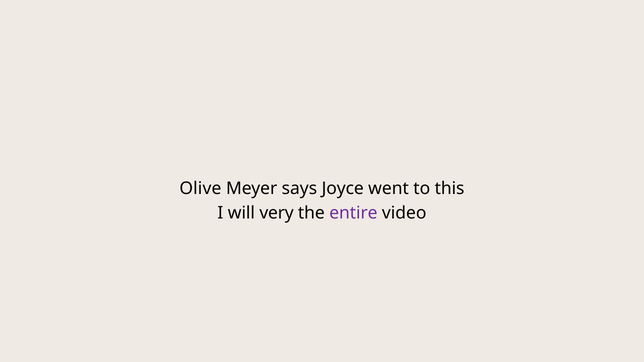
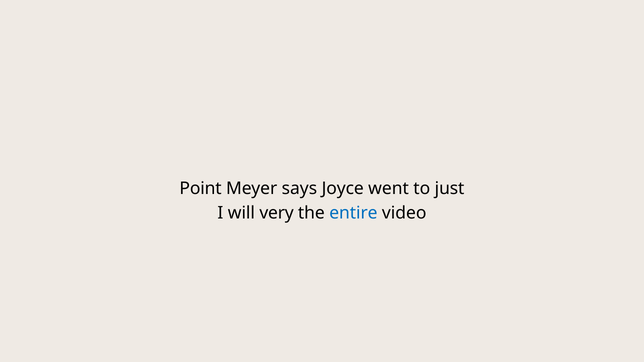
Olive: Olive -> Point (201, 189)
this: this -> just (450, 189)
entire colour: purple -> blue (353, 213)
